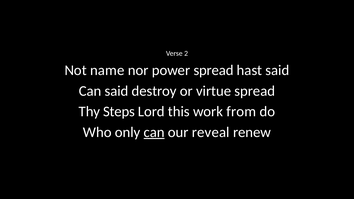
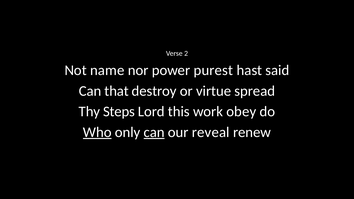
power spread: spread -> purest (213, 70)
Can said: said -> that (117, 91)
from: from -> obey (241, 112)
Who underline: none -> present (97, 132)
